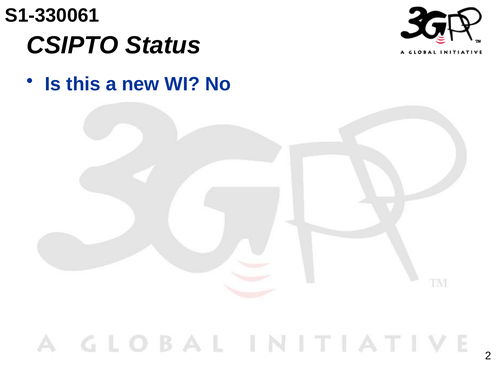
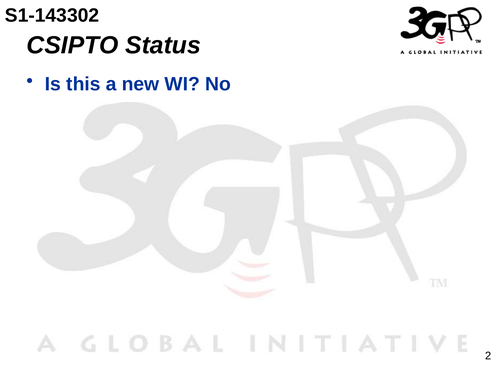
S1-330061: S1-330061 -> S1-143302 (52, 15)
